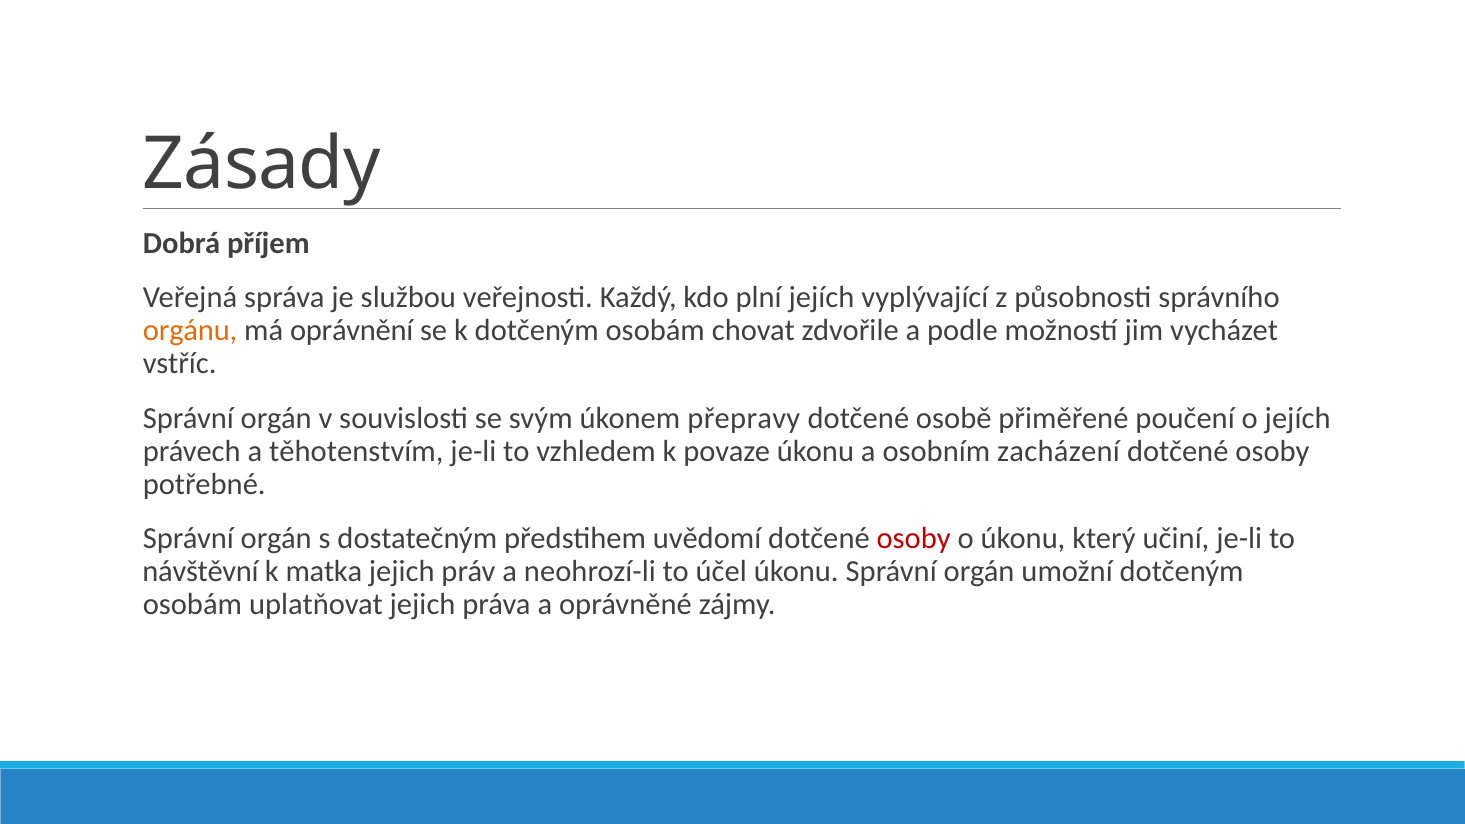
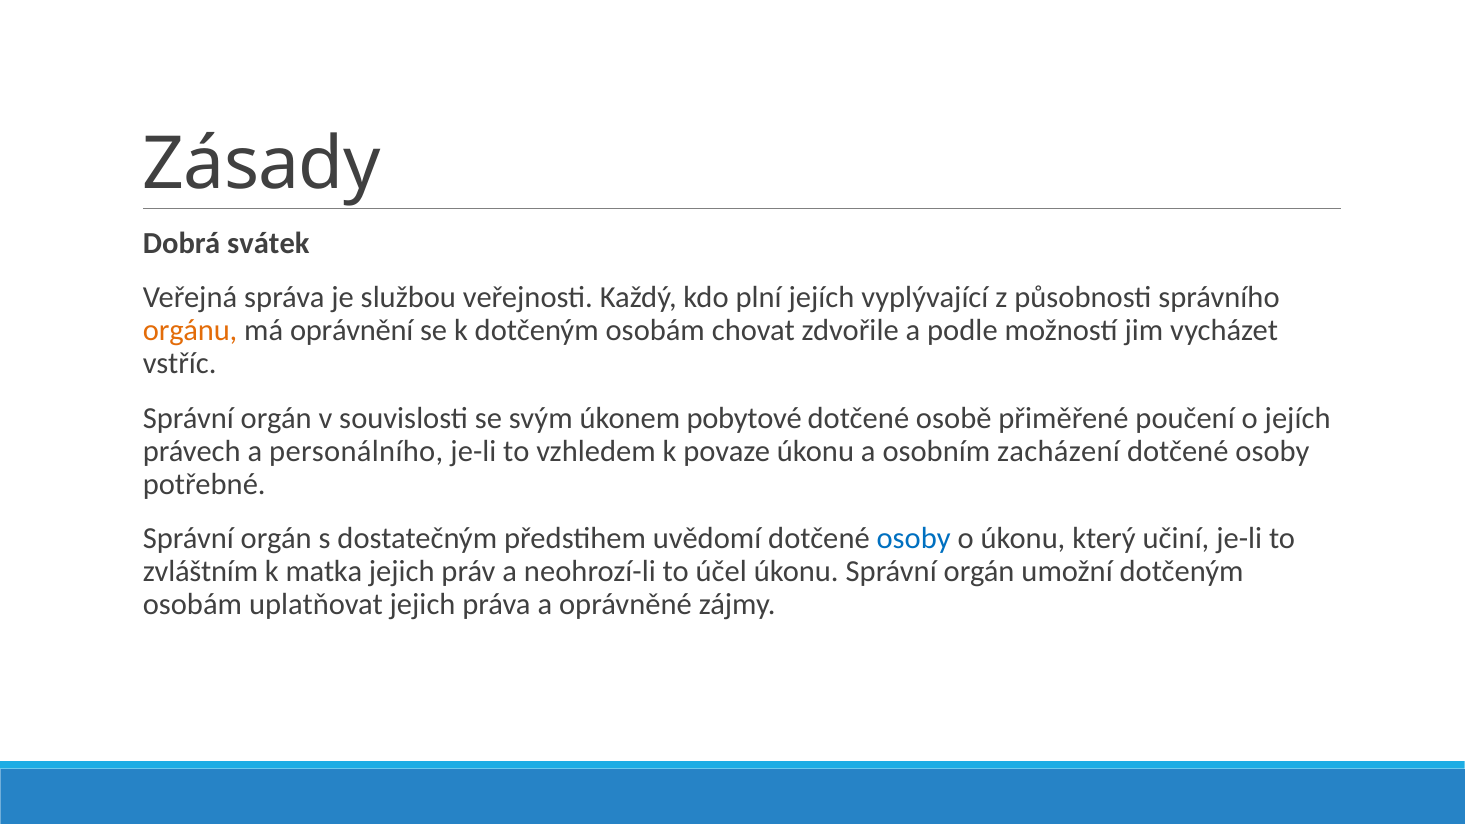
příjem: příjem -> svátek (268, 244)
přepravy: přepravy -> pobytové (744, 418)
těhotenstvím: těhotenstvím -> personálního (356, 451)
osoby colour: red -> blue (914, 538)
návštěvní: návštěvní -> zvláštním (200, 571)
